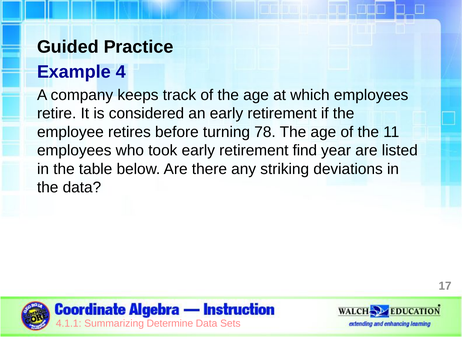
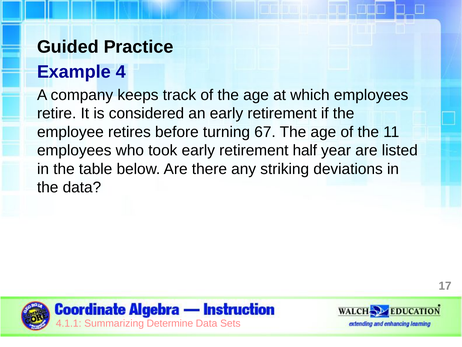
78: 78 -> 67 (265, 132)
find: find -> half (305, 150)
